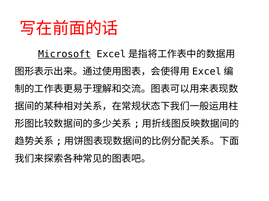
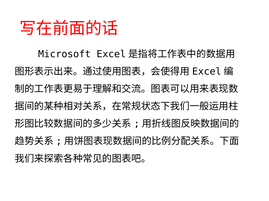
Microsoft underline: present -> none (64, 54)
